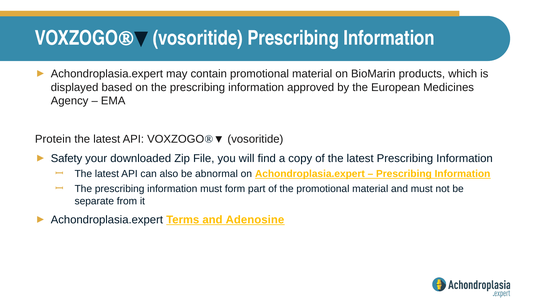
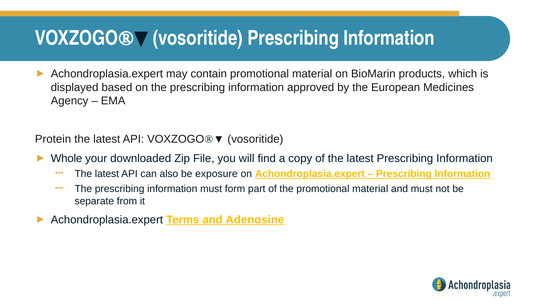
Safety: Safety -> Whole (67, 159)
abnormal: abnormal -> exposure (216, 174)
